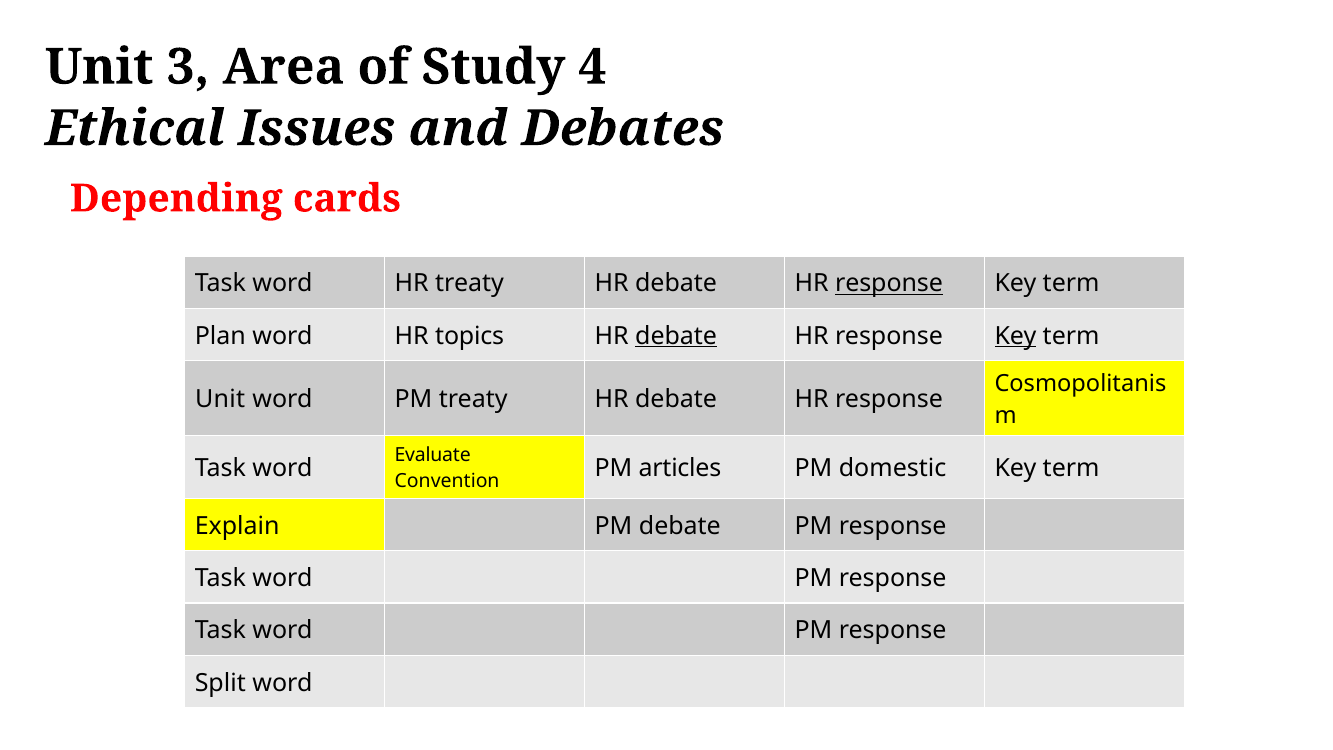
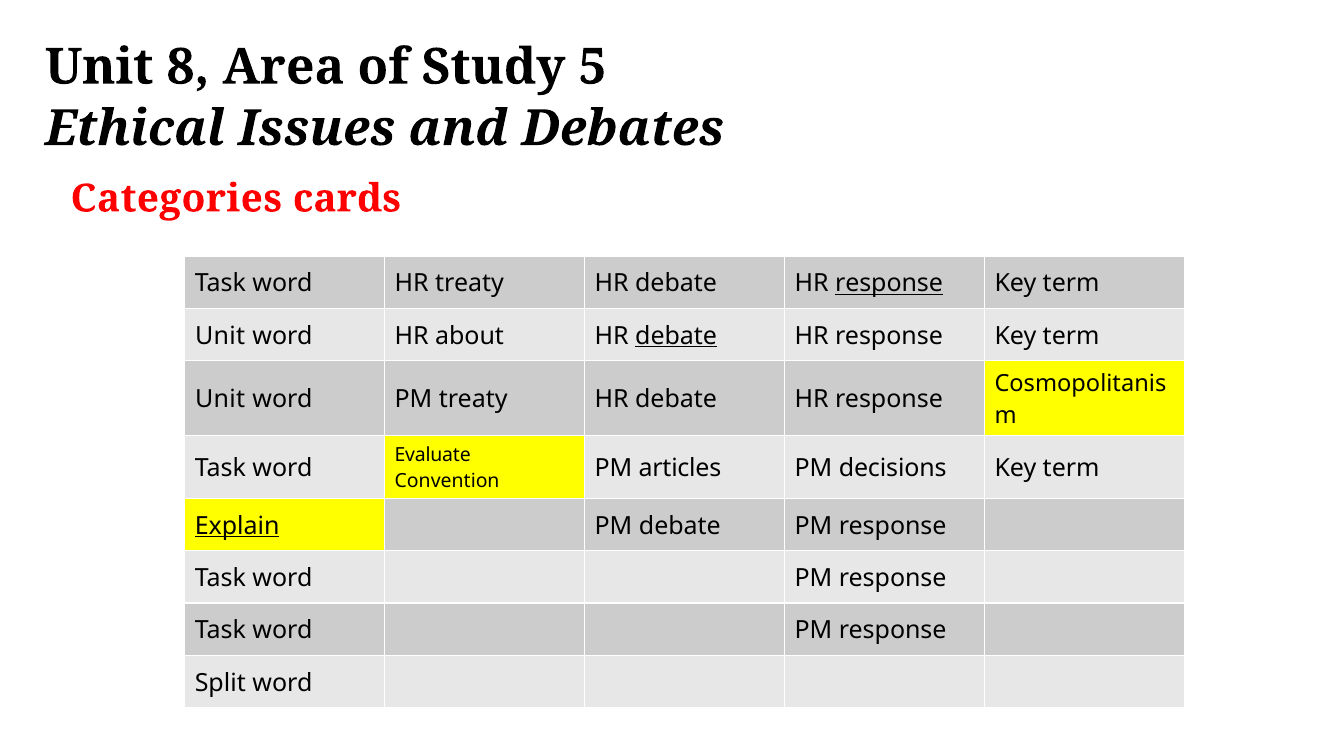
3: 3 -> 8 (188, 67)
4: 4 -> 5 (592, 67)
Depending: Depending -> Categories (176, 199)
Plan: Plan -> Unit (220, 336)
topics: topics -> about (470, 336)
Key underline: present -> none (1016, 336)
domestic: domestic -> decisions (893, 468)
Explain underline: none -> present (237, 526)
